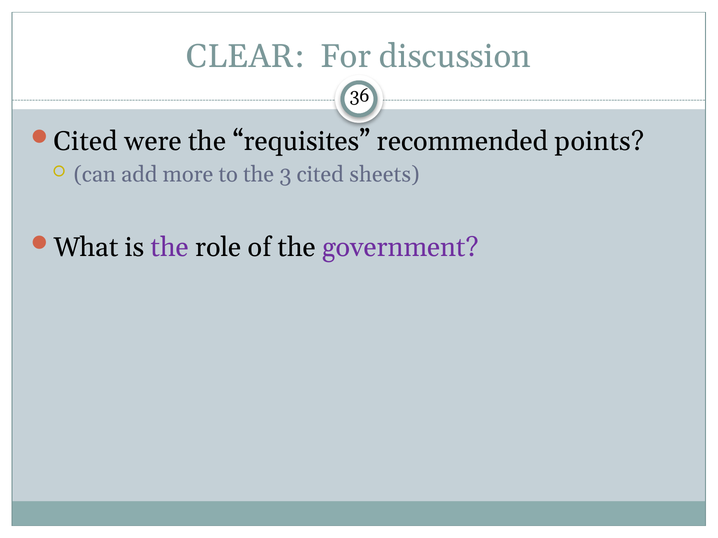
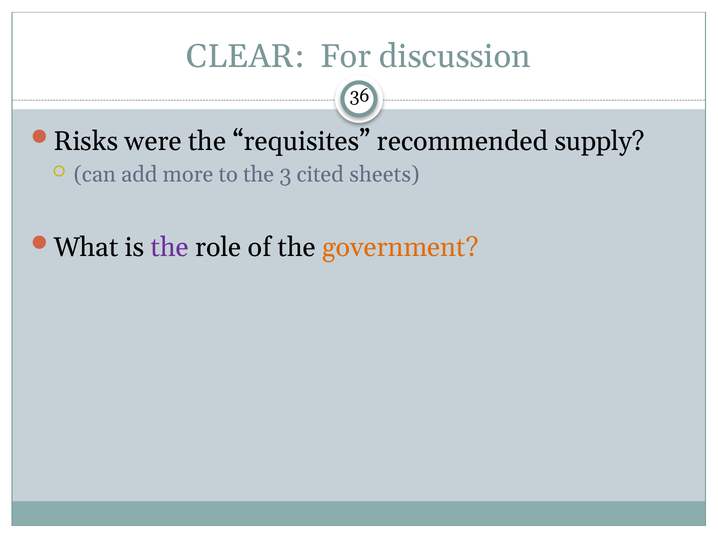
Cited: Cited -> Risks (86, 141)
points: points -> supply (600, 141)
government colour: purple -> orange (400, 248)
